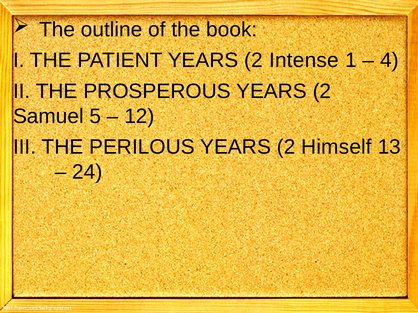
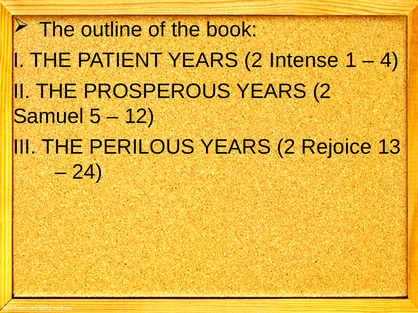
Himself: Himself -> Rejoice (336, 147)
